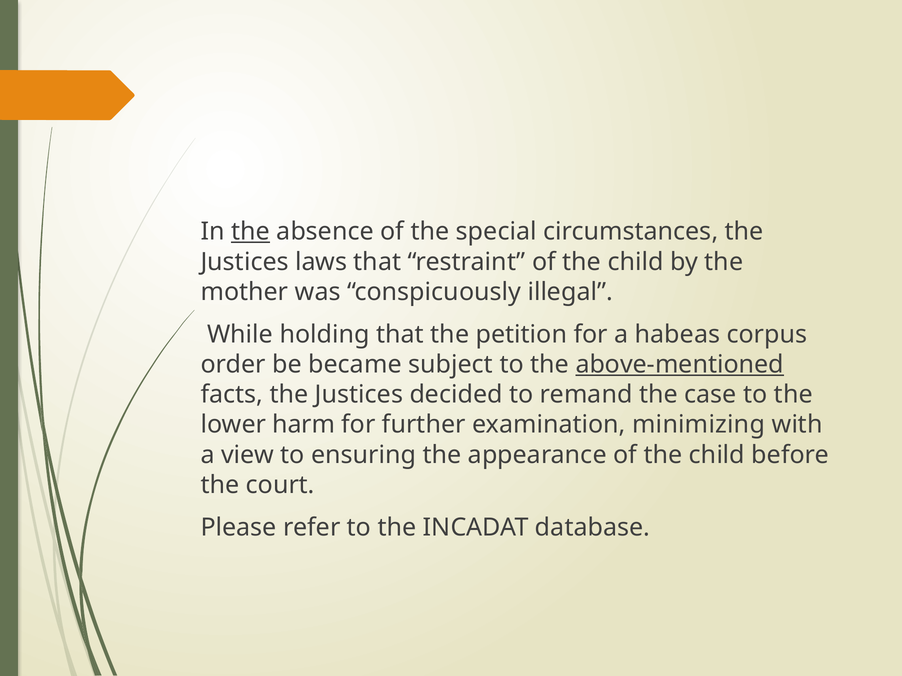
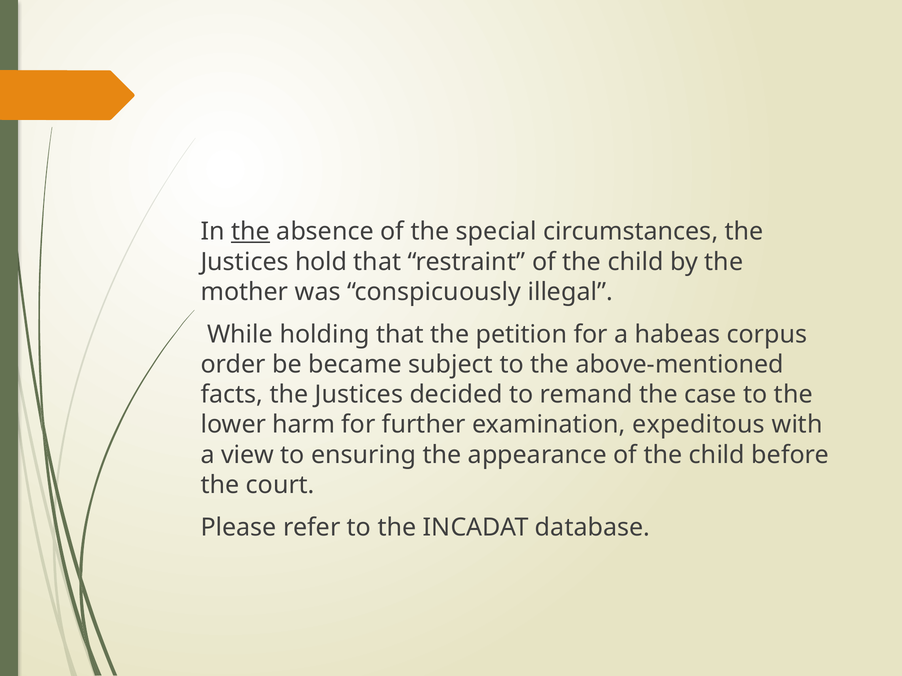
laws: laws -> hold (321, 262)
above-mentioned underline: present -> none (680, 365)
minimizing: minimizing -> expeditous (699, 425)
